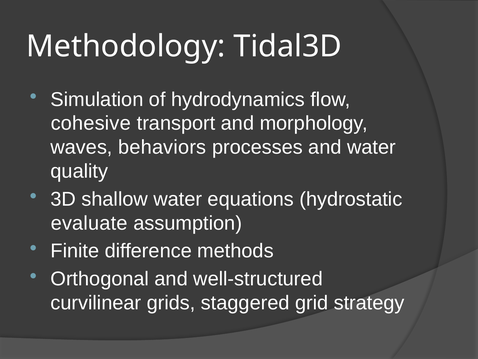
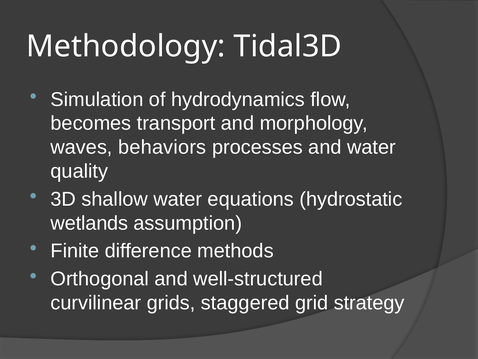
cohesive: cohesive -> becomes (91, 123)
evaluate: evaluate -> wetlands (89, 223)
